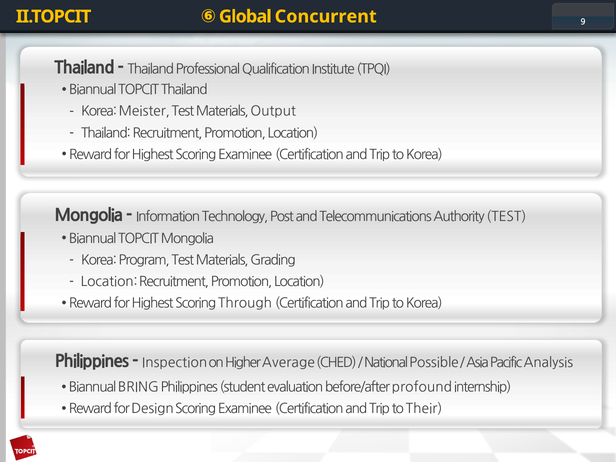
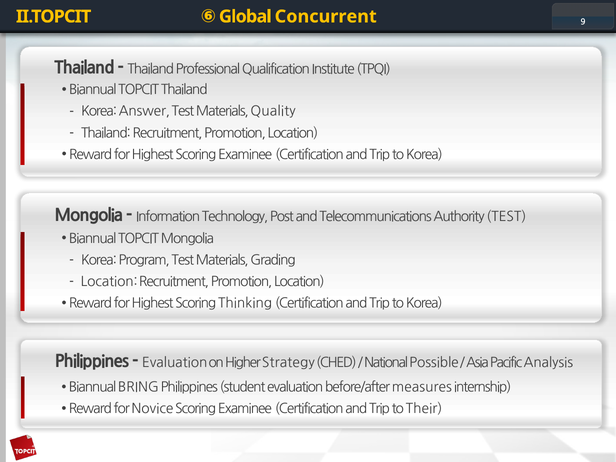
Meister: Meister -> Answer (144, 111)
Output: Output -> Quality (273, 111)
Through: Through -> Thinking (245, 303)
Inspection: Inspection -> Evaluation (175, 363)
Average: Average -> Strategy (288, 363)
profound: profound -> measures (422, 387)
Design: Design -> Novice (152, 409)
